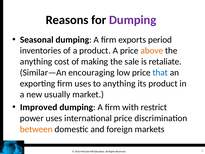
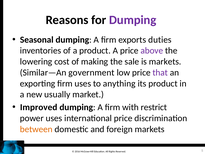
period: period -> duties (160, 40)
above colour: orange -> purple (152, 51)
anything: anything -> lowering (36, 61)
is retaliate: retaliate -> markets (165, 61)
encouraging: encouraging -> government (91, 72)
that colour: blue -> purple (160, 72)
